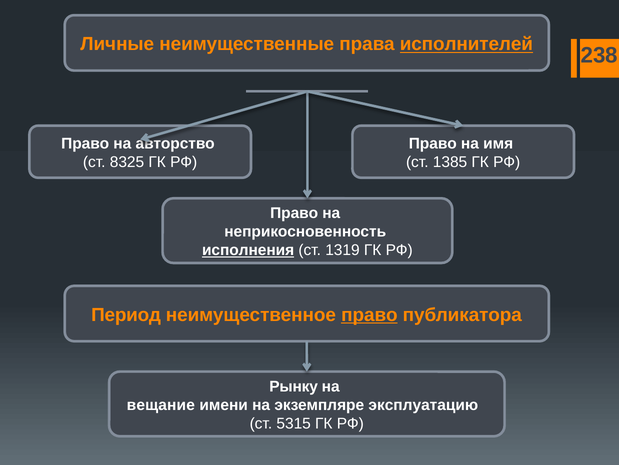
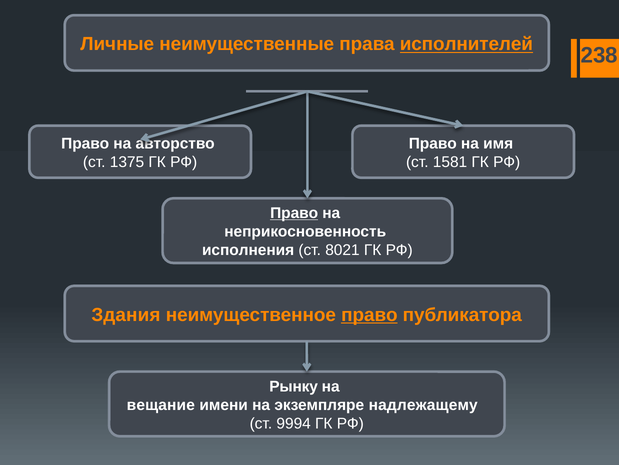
8325: 8325 -> 1375 (127, 162)
1385: 1385 -> 1581 (450, 162)
Право underline: none -> present (294, 213)
исполнения underline: present -> none (248, 250)
1319: 1319 -> 8021 (342, 250)
Период: Период -> Здания (126, 314)
эксплуатацию: эксплуатацию -> надлежащему (423, 404)
5315: 5315 -> 9994 (294, 423)
